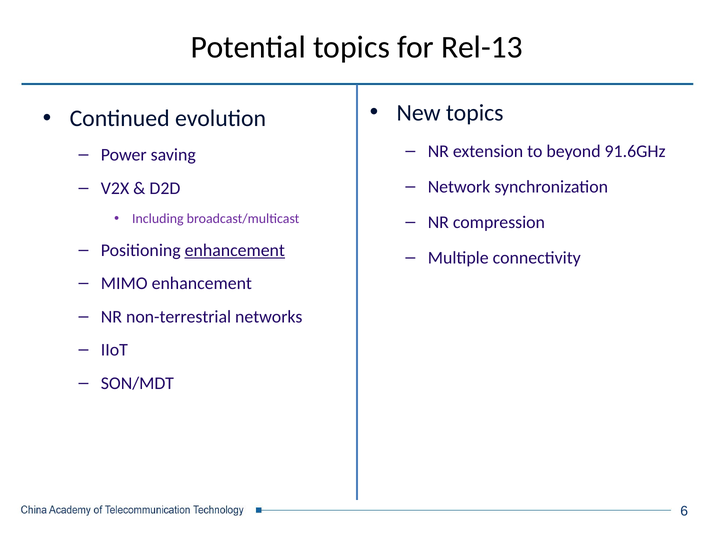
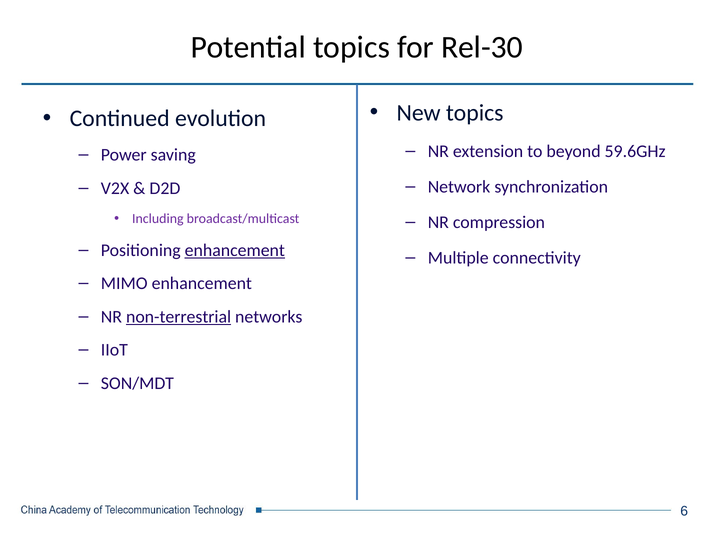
Rel-13: Rel-13 -> Rel-30 (482, 47)
91.6GHz: 91.6GHz -> 59.6GHz (635, 152)
non-terrestrial underline: none -> present (179, 317)
